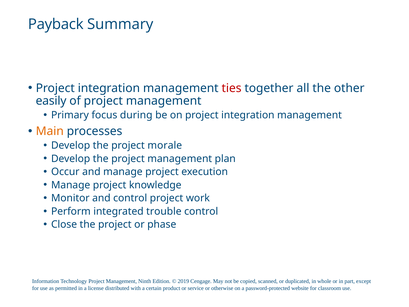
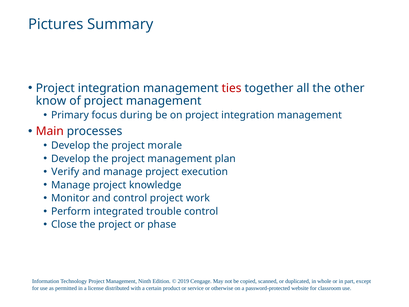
Payback: Payback -> Pictures (56, 24)
easily: easily -> know (51, 101)
Main colour: orange -> red (50, 131)
Occur: Occur -> Verify (65, 172)
